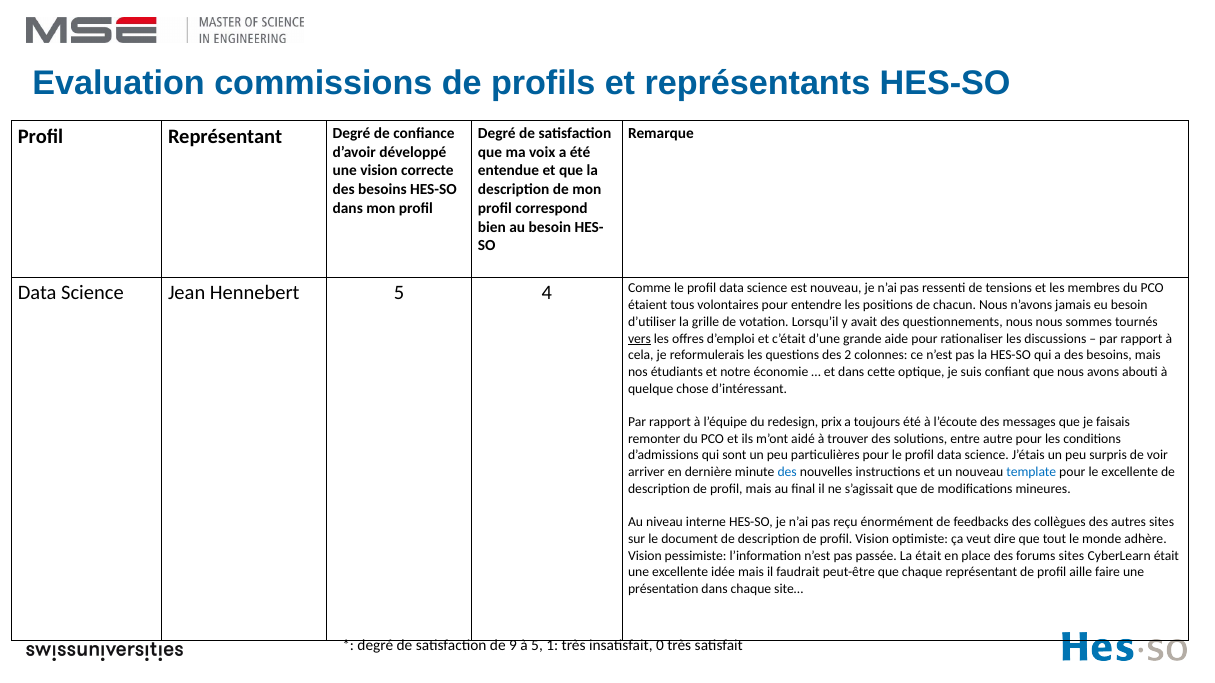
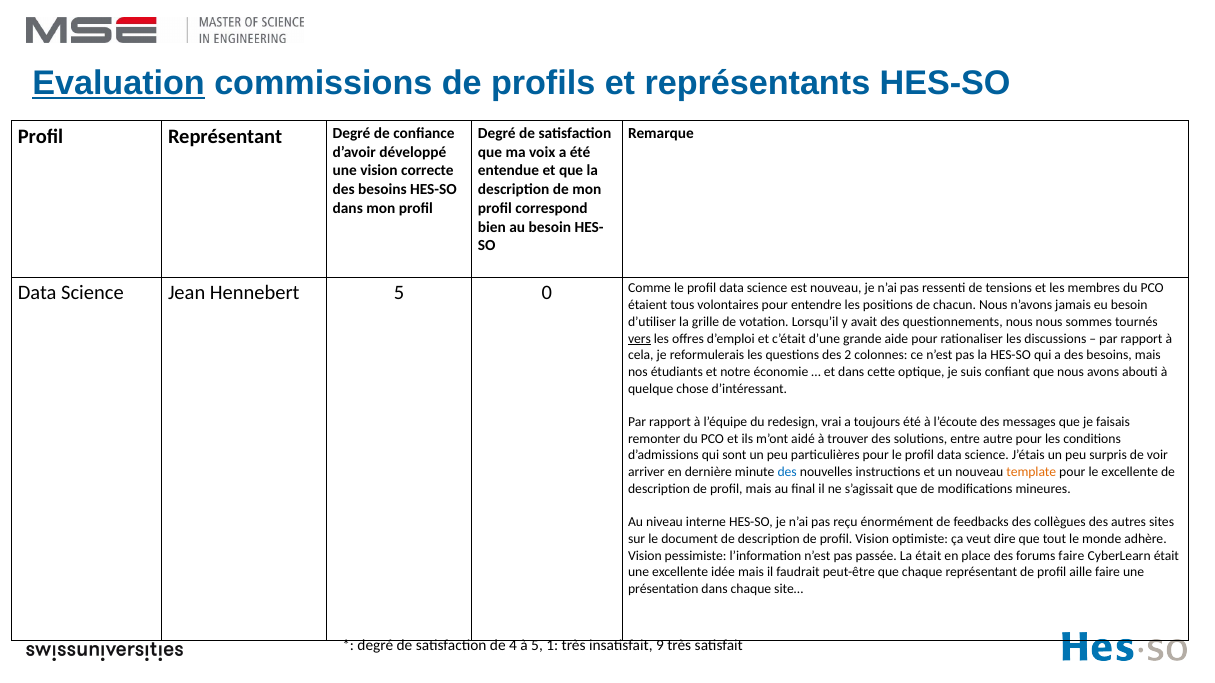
Evaluation underline: none -> present (119, 83)
4: 4 -> 0 (547, 293)
prix: prix -> vrai (831, 422)
template colour: blue -> orange (1031, 472)
forums sites: sites -> faire (1071, 556)
9: 9 -> 4 (513, 646)
0: 0 -> 9 (660, 646)
